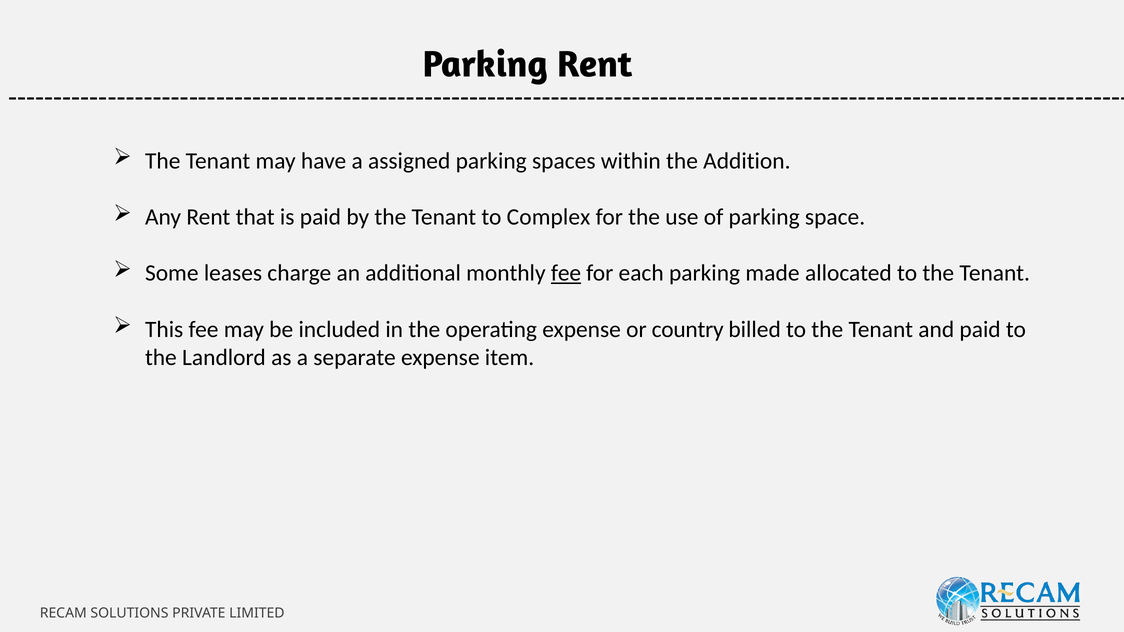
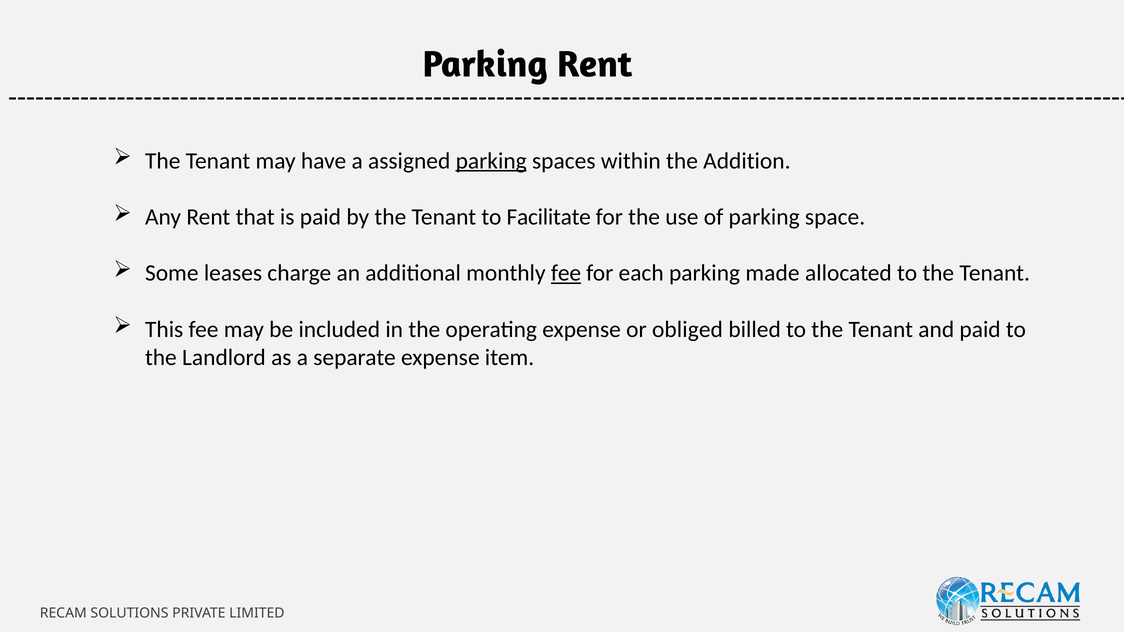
parking underline: none -> present (491, 161)
Complex: Complex -> Facilitate (549, 217)
country: country -> obliged (687, 330)
